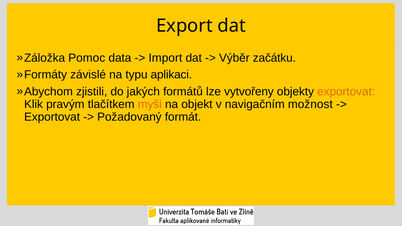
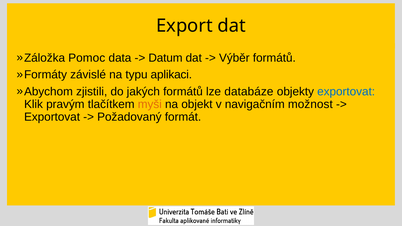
Import: Import -> Datum (166, 58)
Výběr začátku: začátku -> formátů (274, 58)
vytvořeny: vytvořeny -> databáze (249, 92)
exportovat colour: orange -> blue (346, 92)
